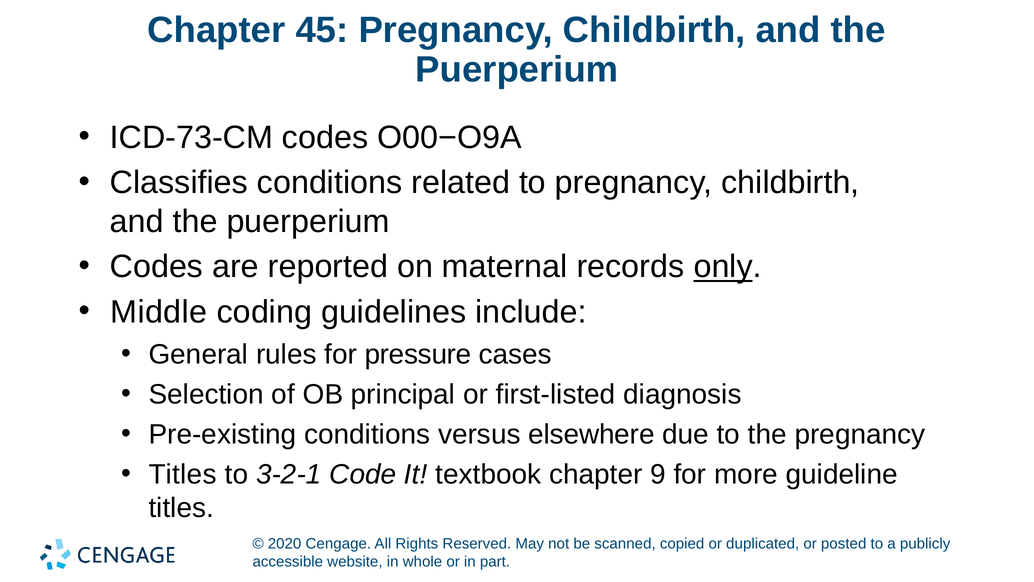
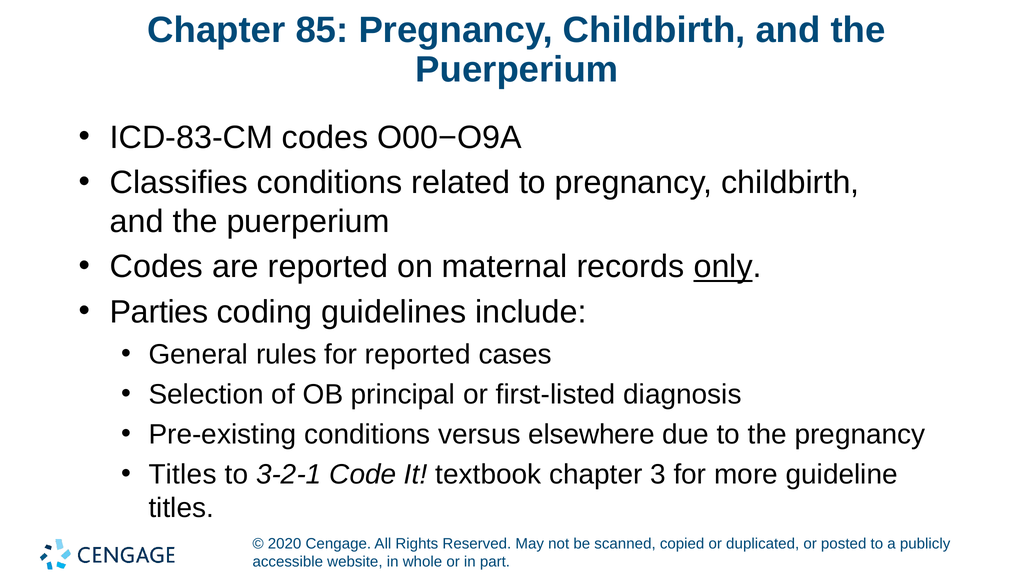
45: 45 -> 85 (322, 30)
ICD-73-CM: ICD-73-CM -> ICD-83-CM (191, 137)
Middle: Middle -> Parties (159, 312)
for pressure: pressure -> reported (418, 354)
9: 9 -> 3 (658, 474)
